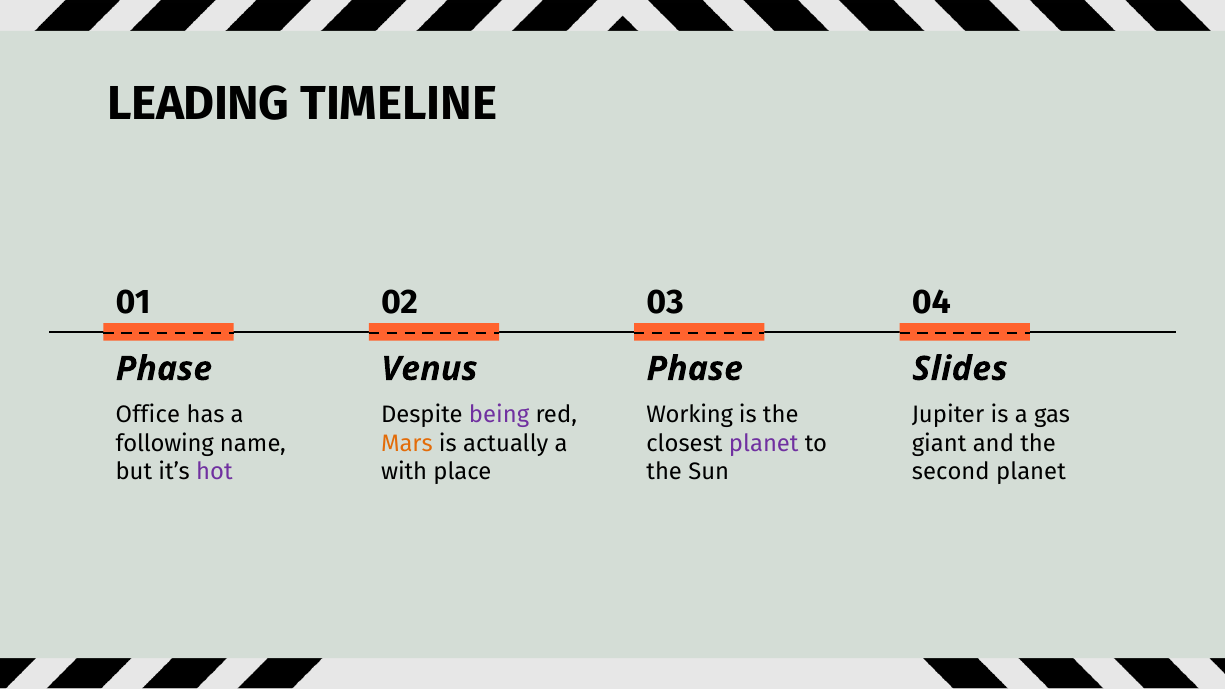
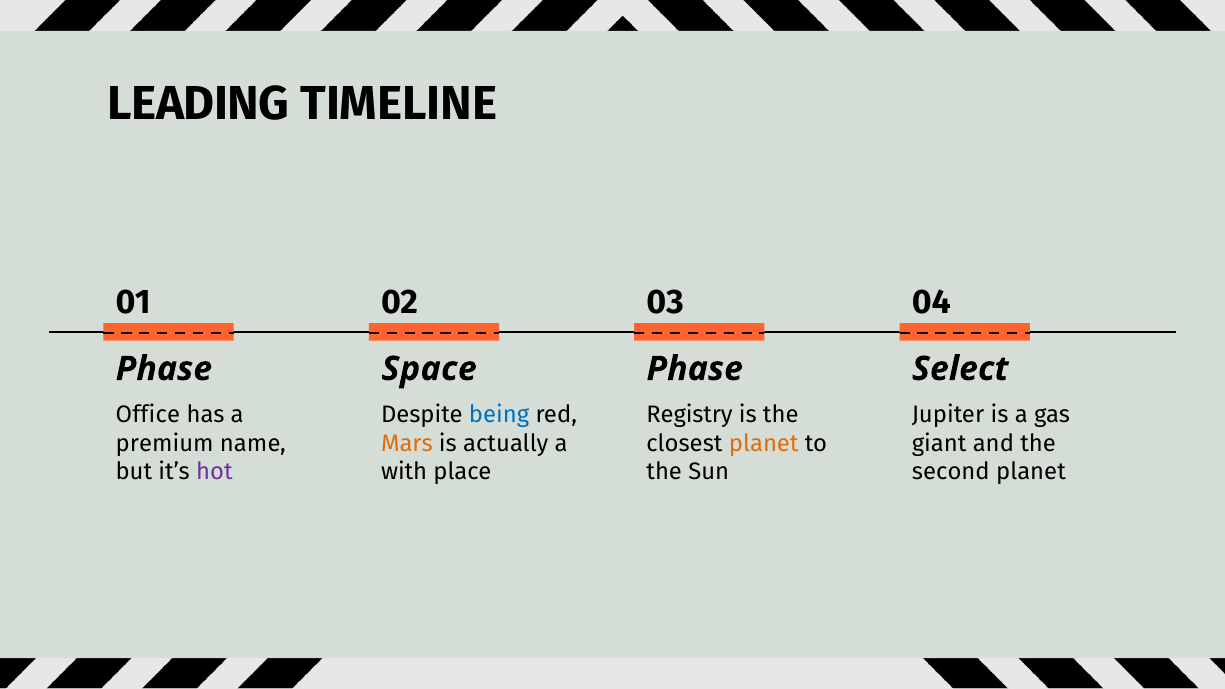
Venus: Venus -> Space (429, 369)
Slides: Slides -> Select (960, 369)
being colour: purple -> blue (499, 415)
Working: Working -> Registry (690, 415)
following: following -> premium (165, 443)
planet colour: purple -> orange (764, 443)
